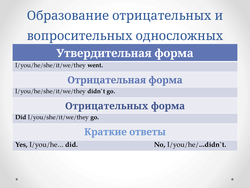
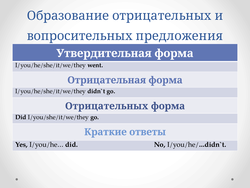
односложных: односложных -> предложения (179, 36)
